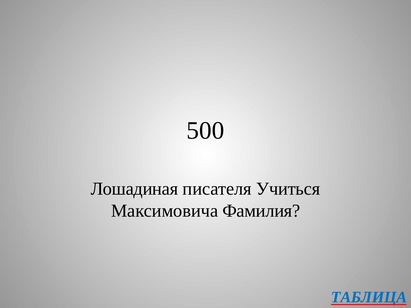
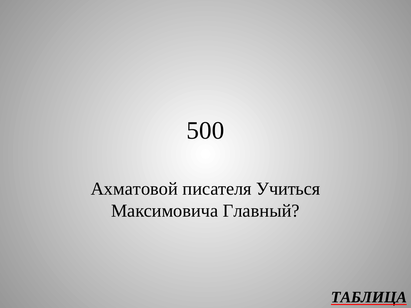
Лошадиная: Лошадиная -> Ахматовой (134, 189)
Фамилия: Фамилия -> Главный (261, 211)
ТАБЛИЦА colour: blue -> black (369, 298)
